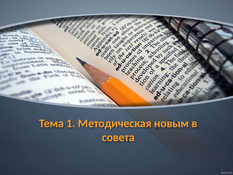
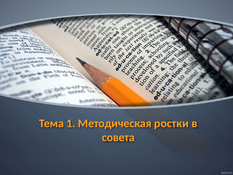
новым: новым -> ростки (171, 123)
